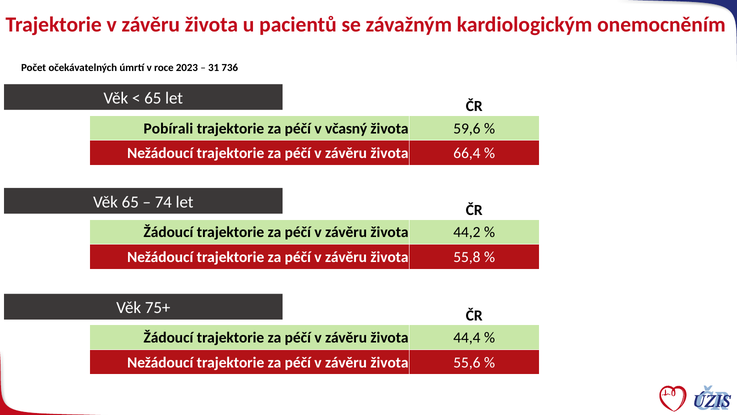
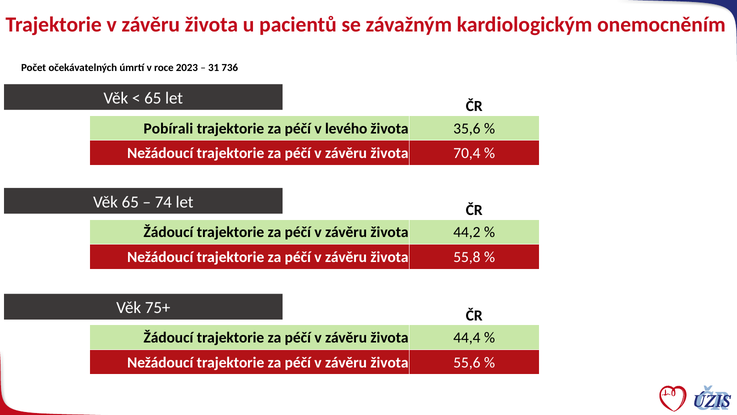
včasný: včasný -> levého (346, 128)
59,6: 59,6 -> 35,6 (467, 128)
66,4: 66,4 -> 70,4 (467, 153)
